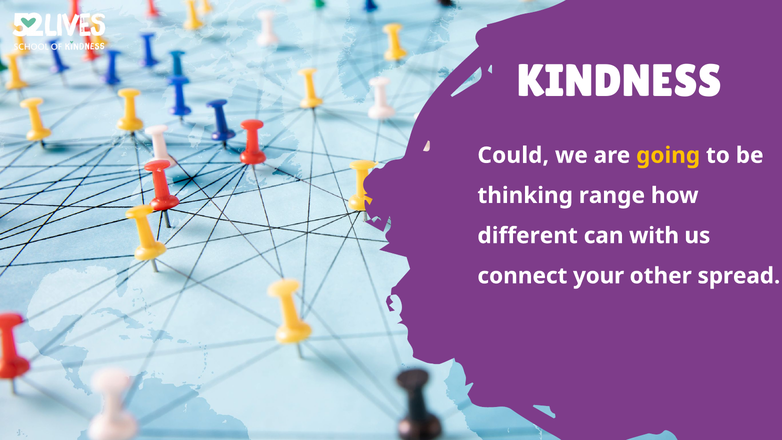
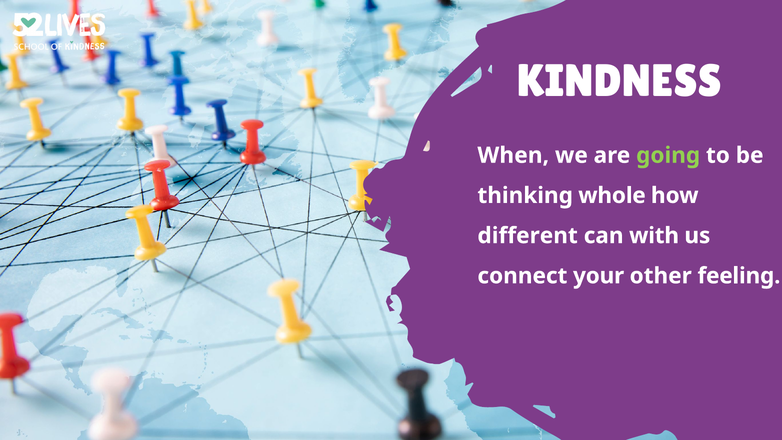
Could: Could -> When (513, 155)
going colour: yellow -> light green (668, 155)
range: range -> whole (612, 195)
spread: spread -> feeling (739, 276)
